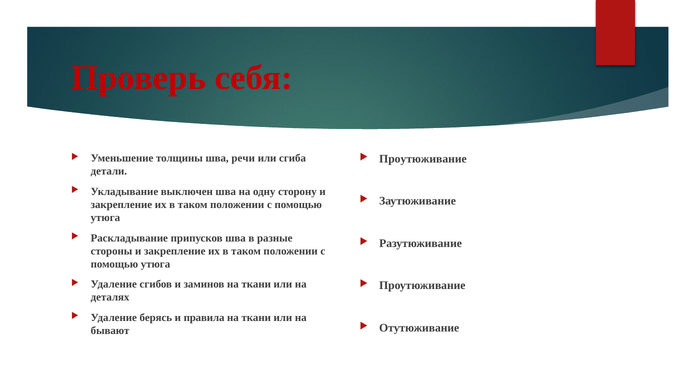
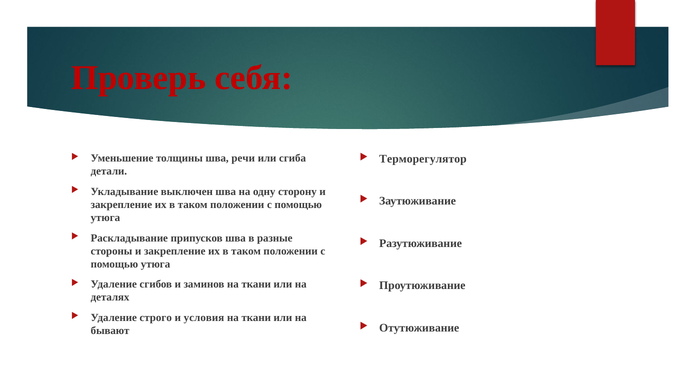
Проутюживание: Проутюживание -> Терморегулятор (423, 159)
берясь: берясь -> строго (156, 318)
правила: правила -> условия (204, 318)
